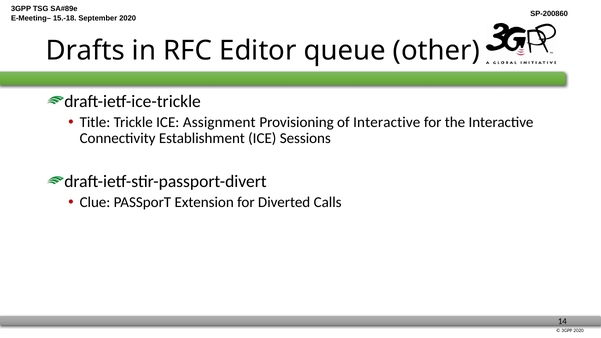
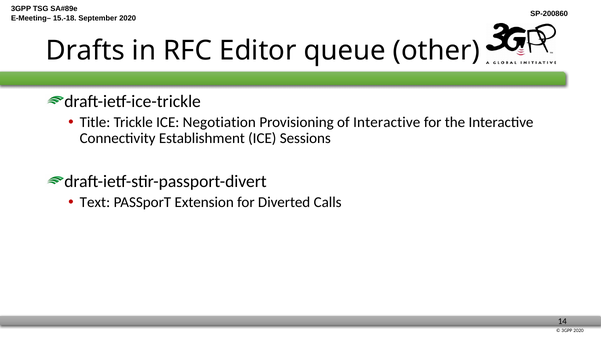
Assignment: Assignment -> Negotiation (219, 122)
Clue: Clue -> Text (95, 202)
